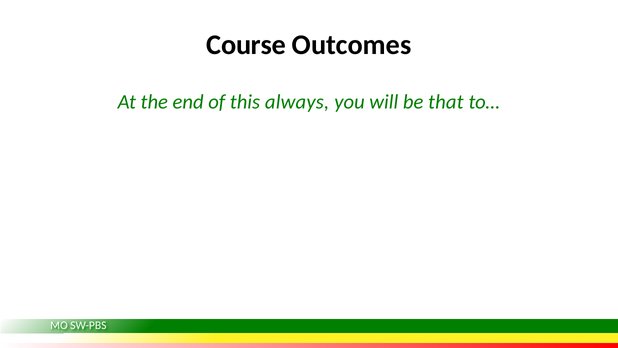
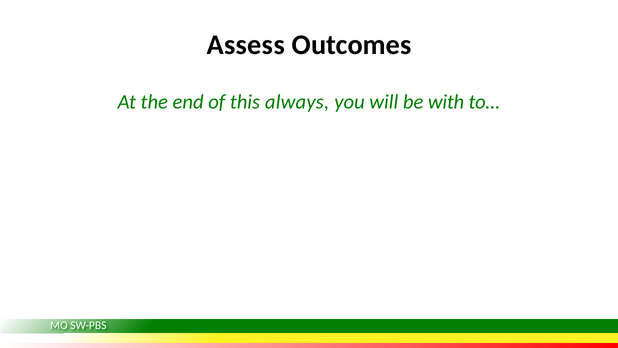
Course: Course -> Assess (246, 45)
that: that -> with (446, 102)
